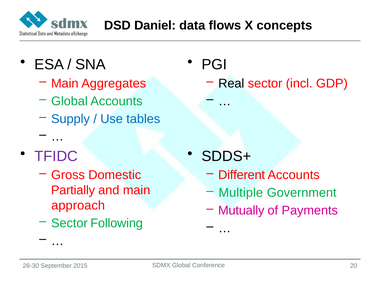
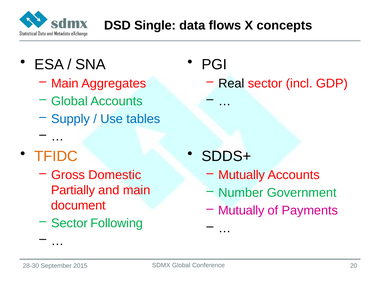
Daniel: Daniel -> Single (155, 25)
TFIDC colour: purple -> orange (56, 156)
Different: Different -> Mutually (242, 175)
Multiple: Multiple -> Number (241, 193)
approach: approach -> document (78, 205)
